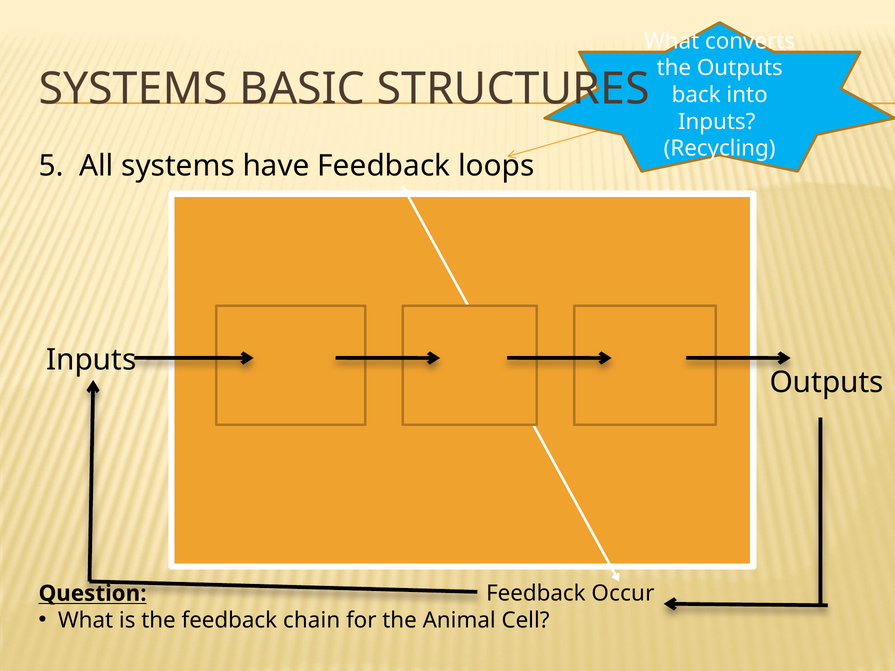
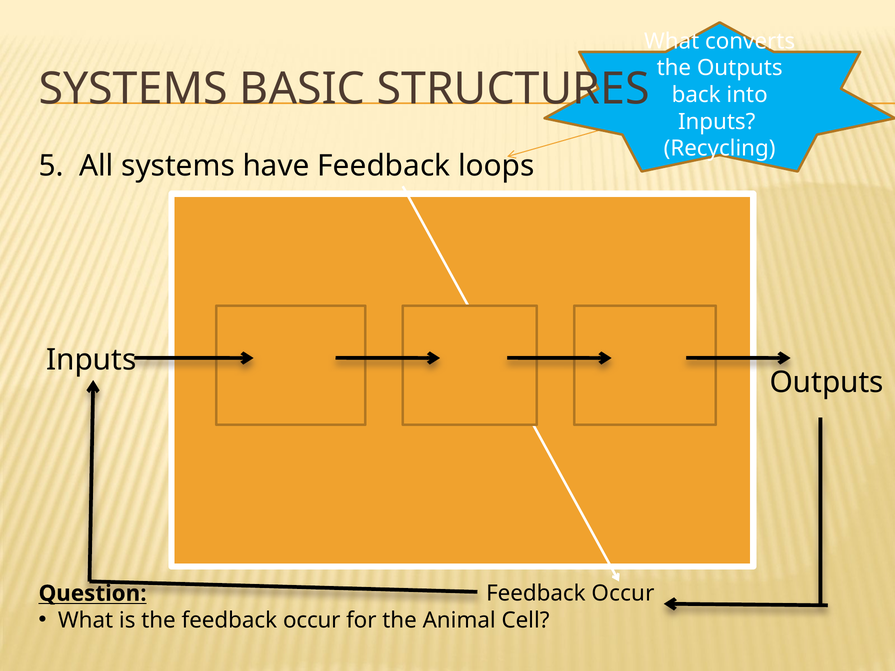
the feedback chain: chain -> occur (312, 620)
